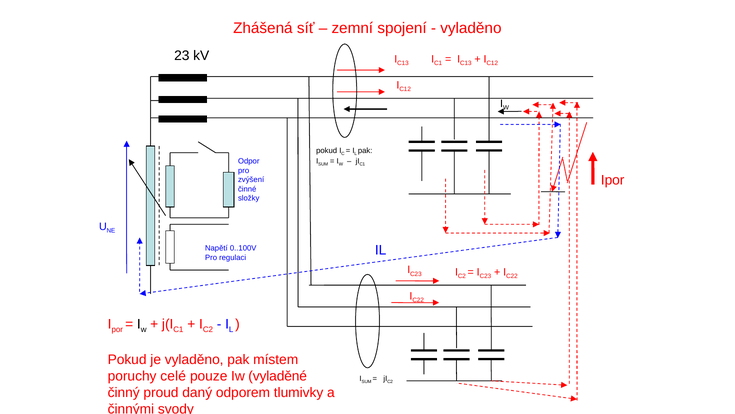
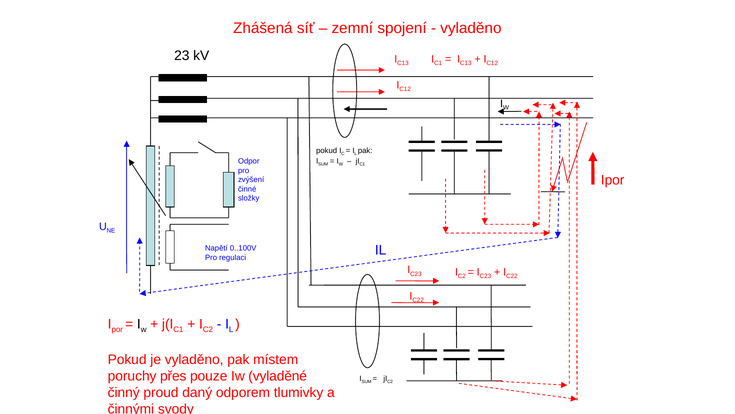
celé: celé -> přes (173, 376)
